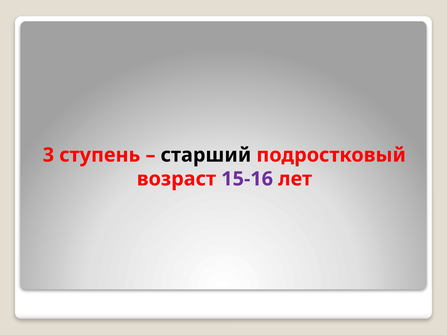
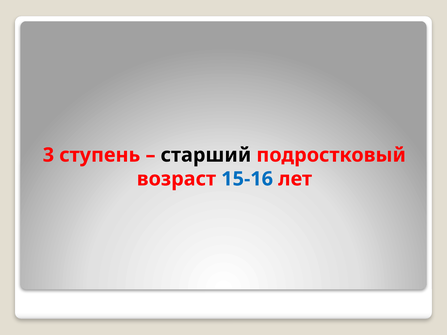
15-16 colour: purple -> blue (247, 179)
